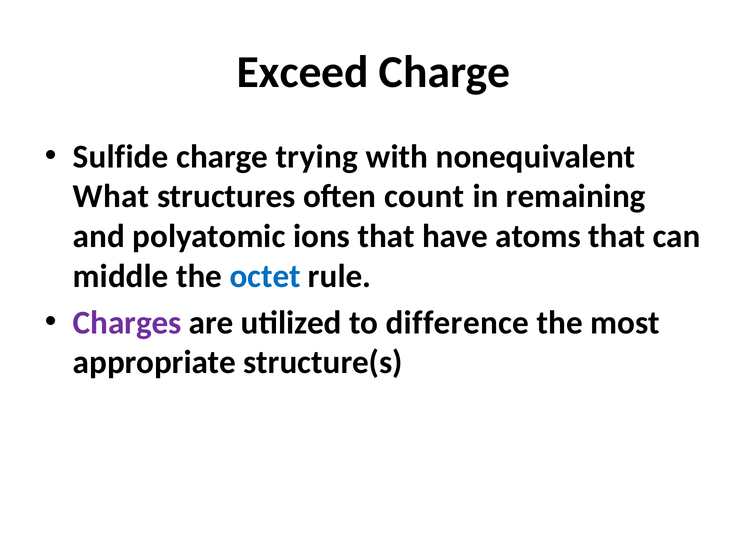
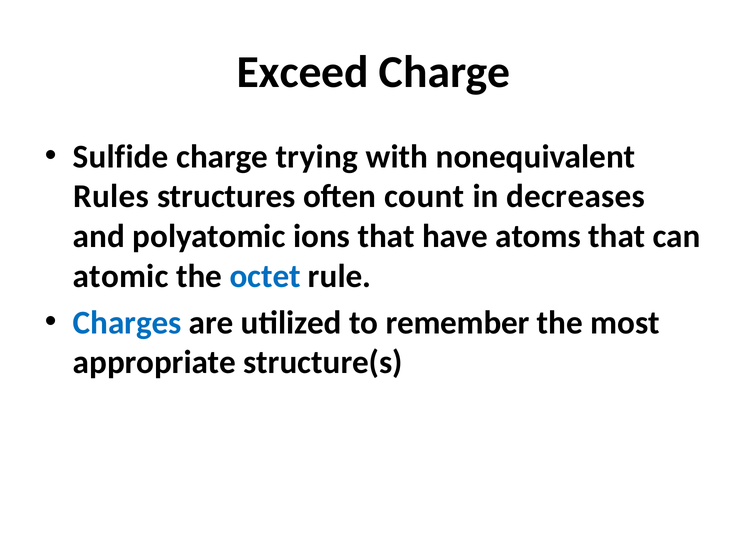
What: What -> Rules (111, 197)
remaining: remaining -> decreases (576, 197)
middle: middle -> atomic (121, 276)
Charges colour: purple -> blue (127, 323)
difference: difference -> remember (458, 323)
